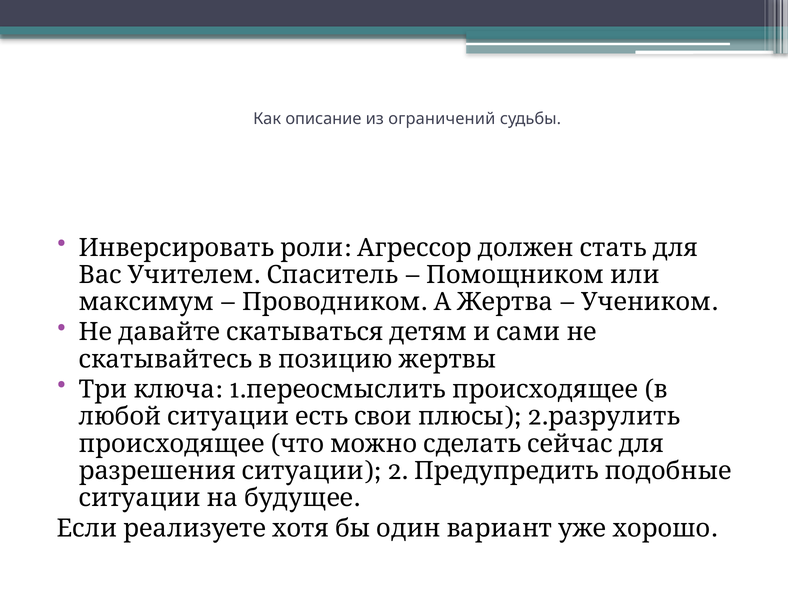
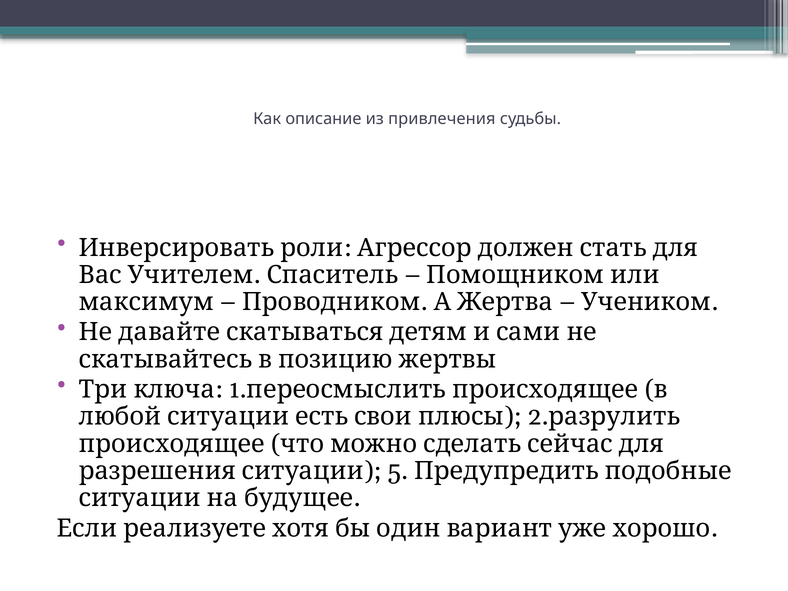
ограничений: ограничений -> привлечения (442, 119)
2: 2 -> 5 (398, 471)
